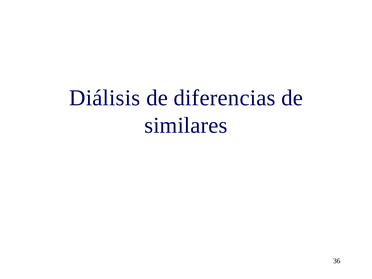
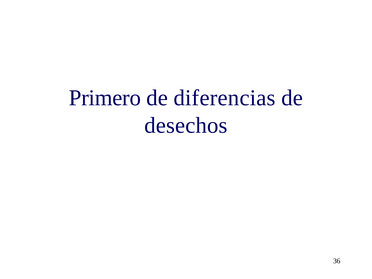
Diálisis: Diálisis -> Primero (105, 98)
similares: similares -> desechos (186, 125)
